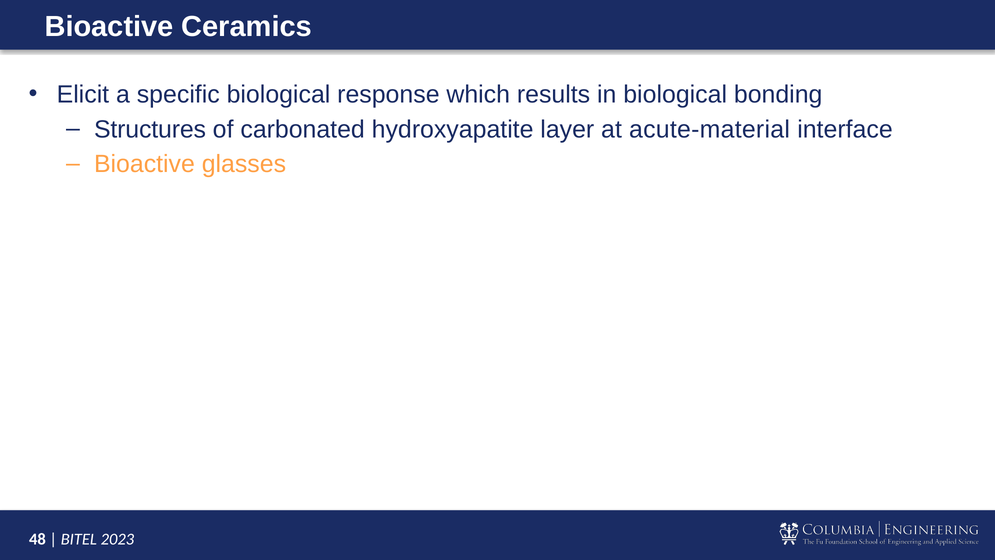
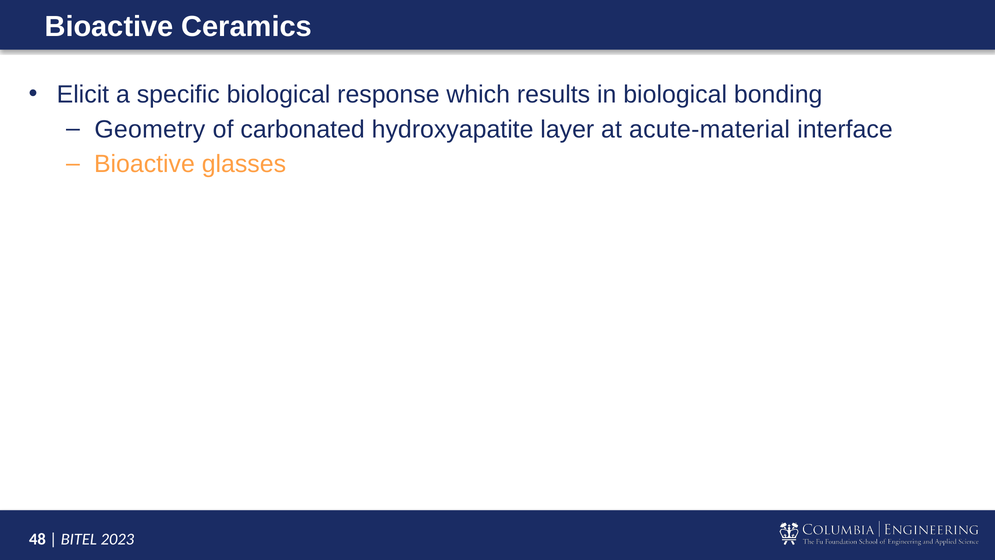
Structures: Structures -> Geometry (150, 129)
